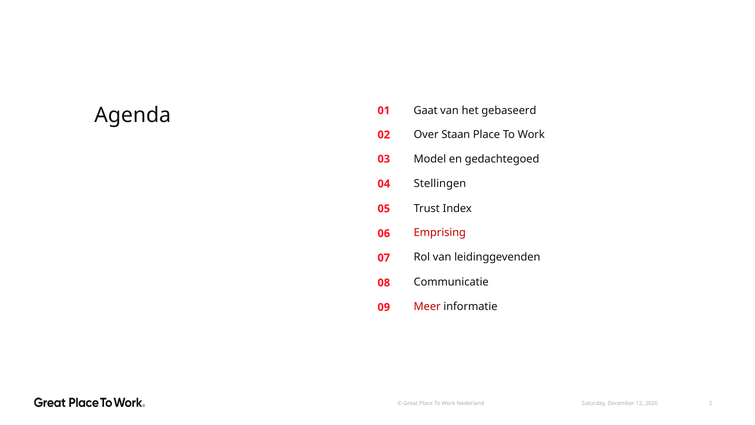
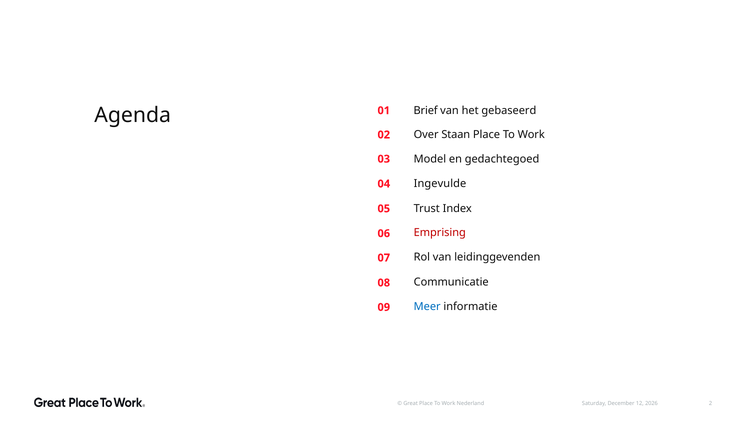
Gaat: Gaat -> Brief (426, 110)
Stellingen: Stellingen -> Ingevulde (440, 183)
Meer colour: red -> blue (427, 306)
